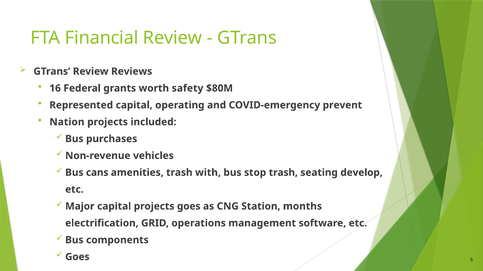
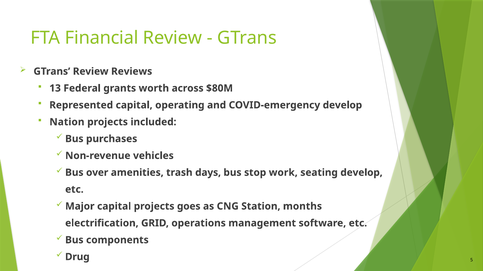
16: 16 -> 13 (55, 88)
safety: safety -> across (188, 88)
COVID-emergency prevent: prevent -> develop (342, 105)
cans: cans -> over (97, 173)
with: with -> days (208, 173)
stop trash: trash -> work (283, 173)
Goes: Goes -> Drug (77, 257)
